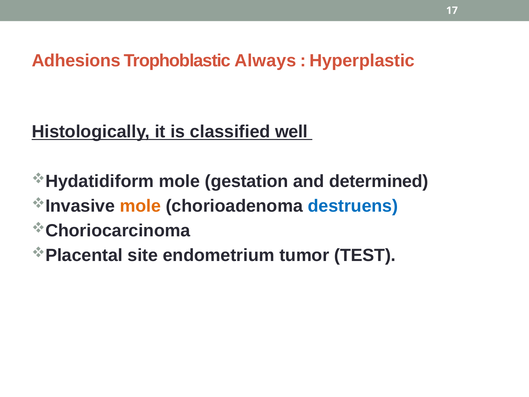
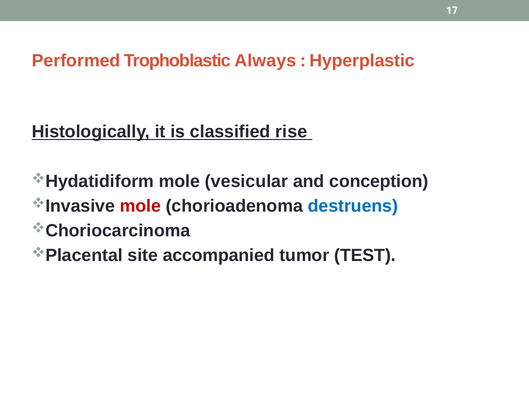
Adhesions: Adhesions -> Performed (76, 61)
well: well -> rise (291, 132)
gestation: gestation -> vesicular (247, 181)
determined: determined -> conception (379, 181)
mole colour: orange -> red (140, 206)
endometrium: endometrium -> accompanied (219, 255)
